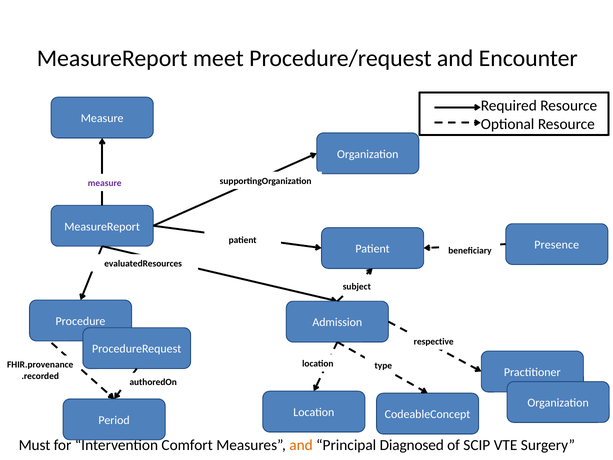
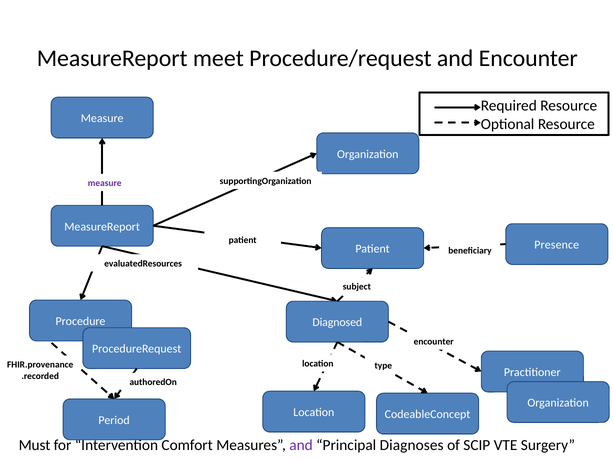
Admission: Admission -> Diagnosed (337, 322)
respective: respective -> encounter (434, 342)
and colour: orange -> purple (301, 445)
Diagnosed: Diagnosed -> Diagnoses (412, 445)
